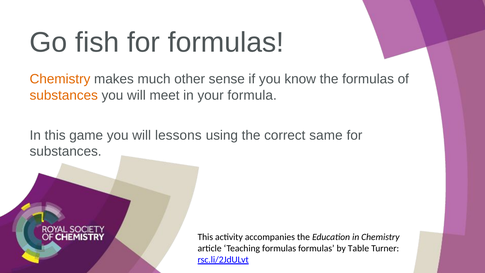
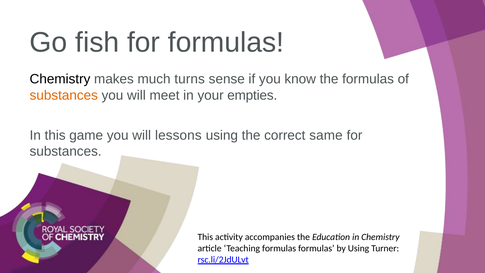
Chemistry colour: orange -> black (60, 79)
other: other -> turns (190, 79)
formula: formula -> empties (252, 95)
by Table: Table -> Using (359, 248)
